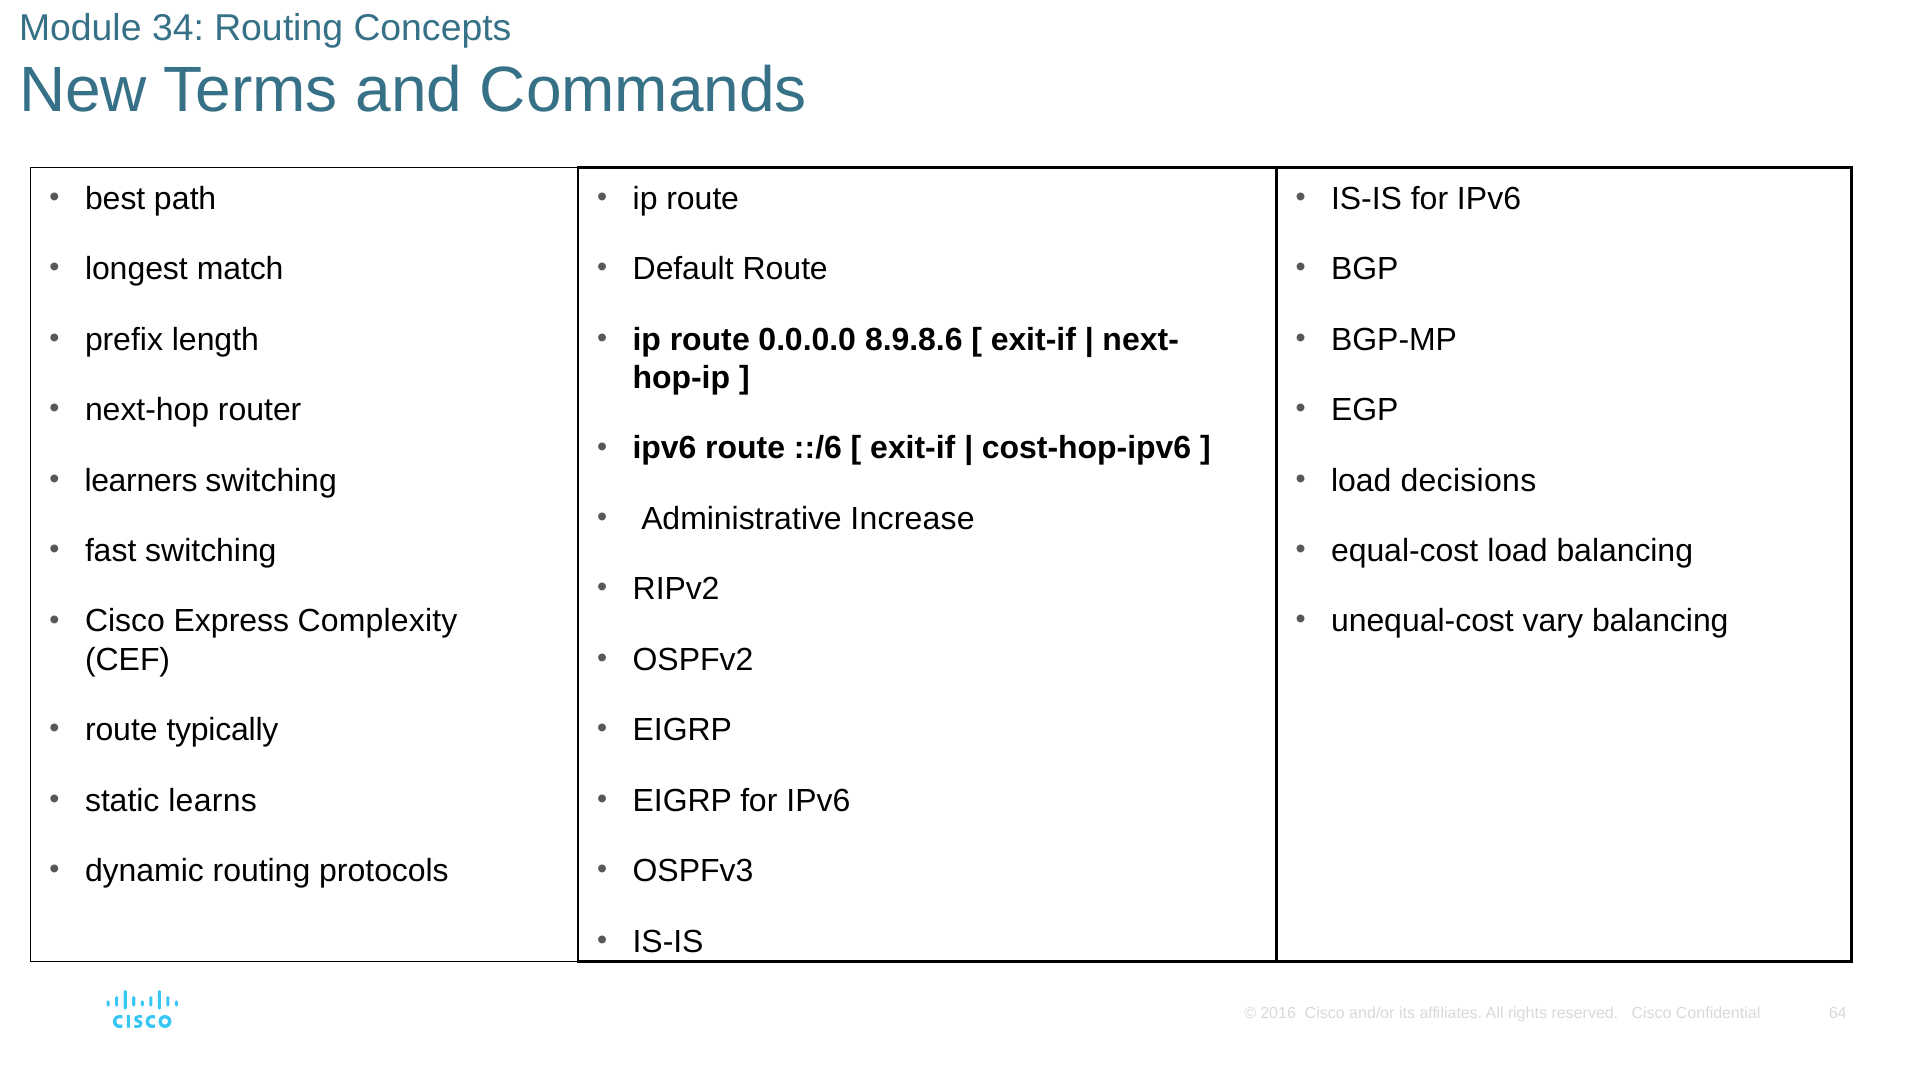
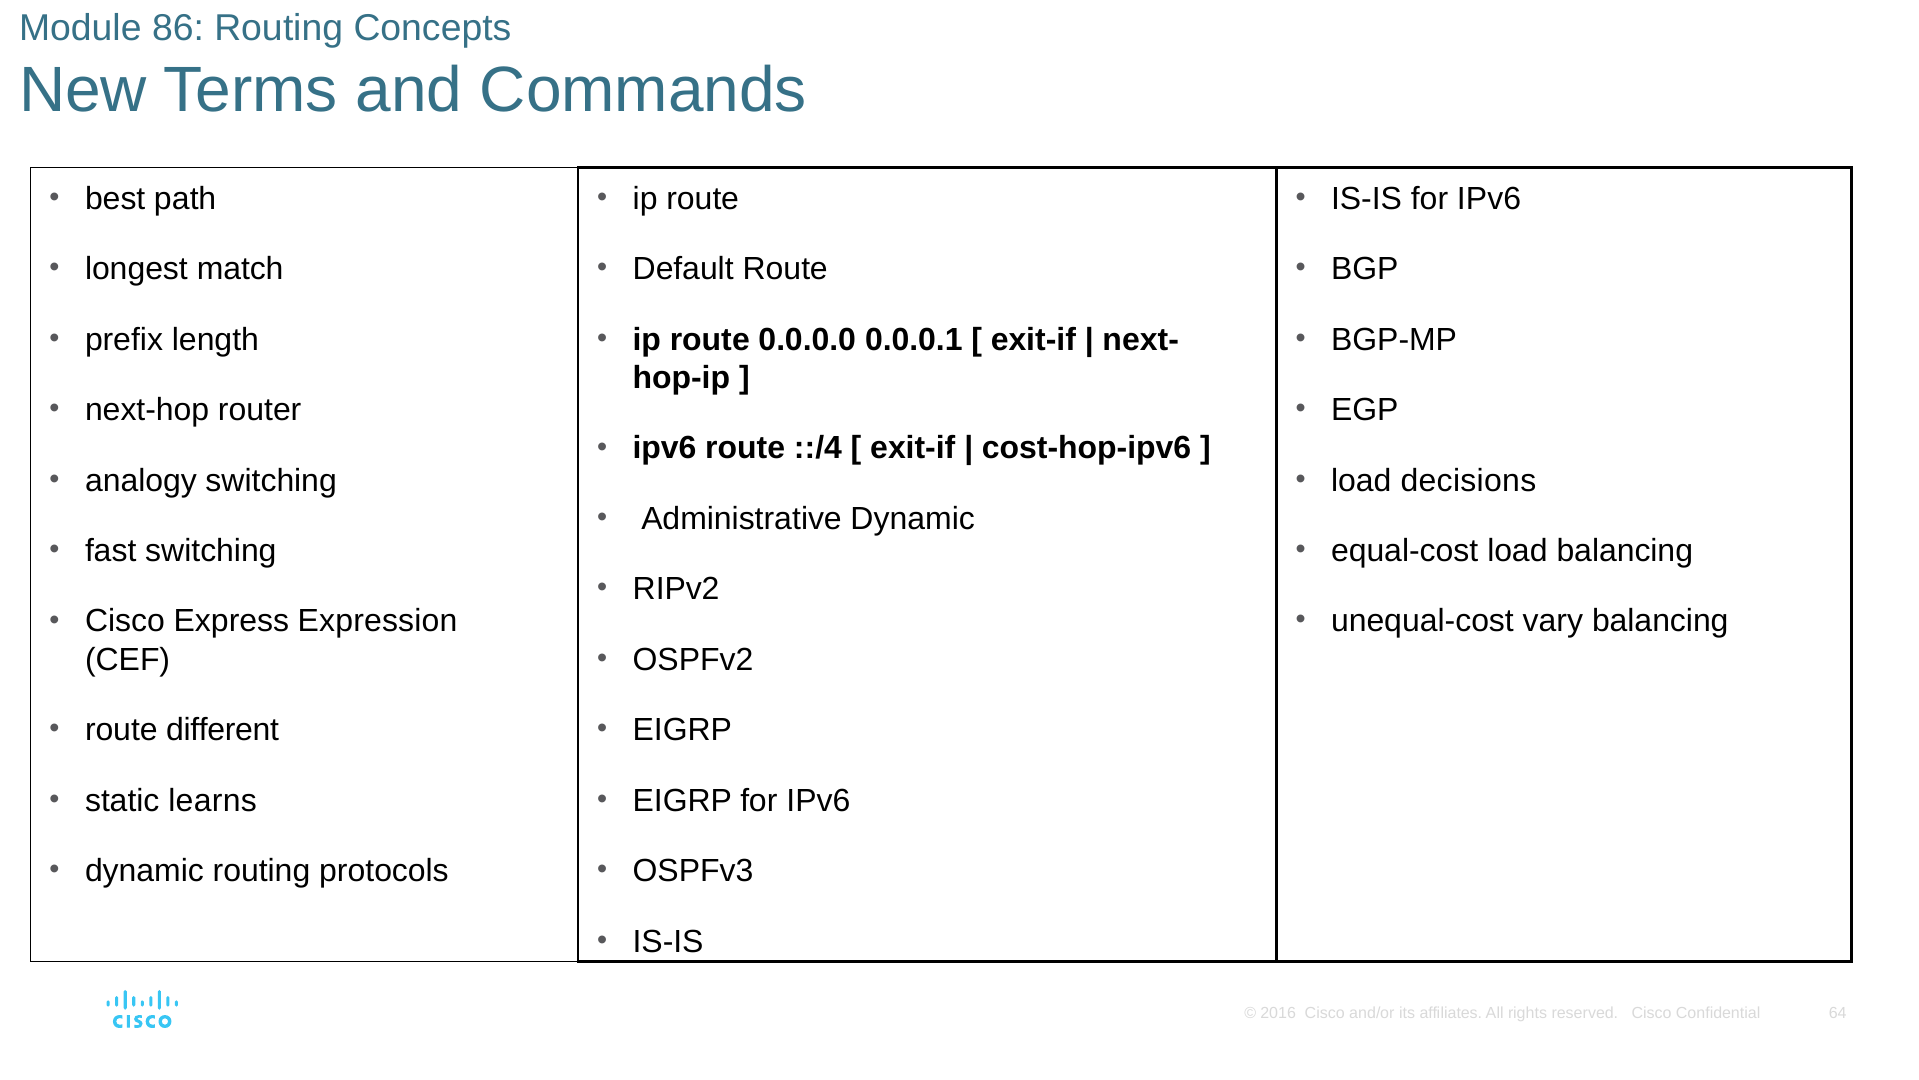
34: 34 -> 86 (178, 28)
8.9.8.6: 8.9.8.6 -> 0.0.0.1 (914, 339)
::/6: ::/6 -> ::/4 (818, 448)
learners: learners -> analogy (141, 480)
Administrative Increase: Increase -> Dynamic (913, 519)
Complexity: Complexity -> Expression (378, 621)
typically: typically -> different (223, 730)
